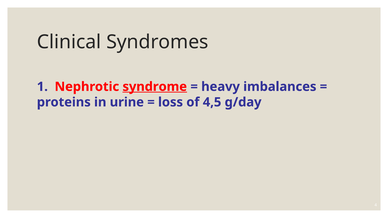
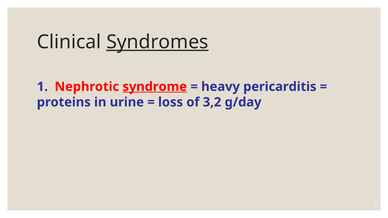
Syndromes underline: none -> present (157, 42)
imbalances: imbalances -> pericarditis (280, 87)
4,5: 4,5 -> 3,2 (212, 102)
